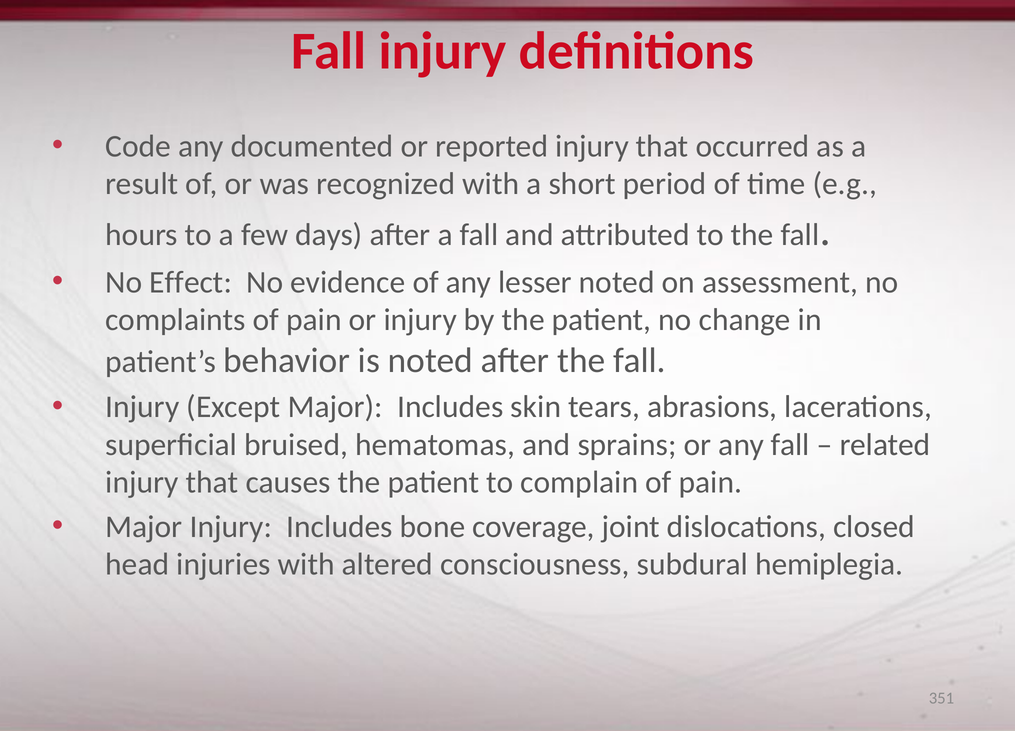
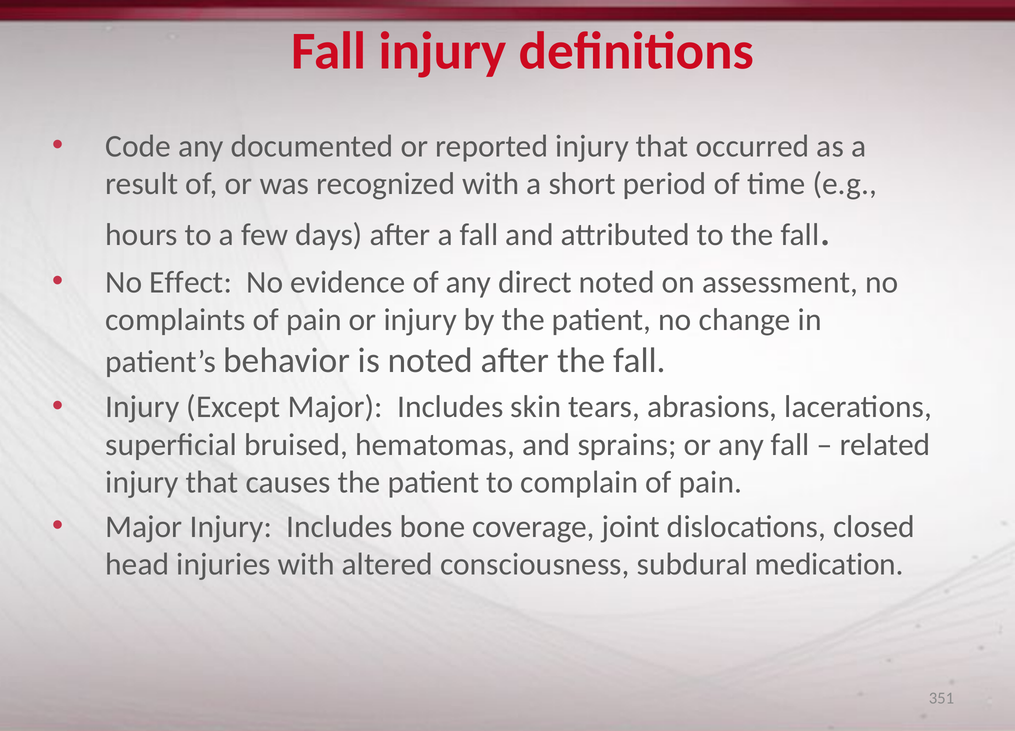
lesser: lesser -> direct (535, 282)
hemiplegia: hemiplegia -> medication (829, 565)
